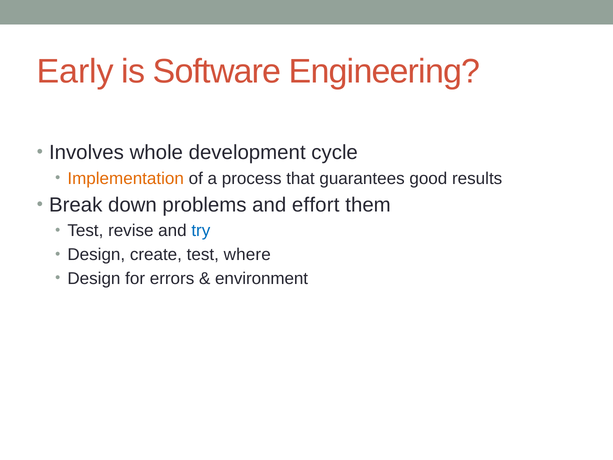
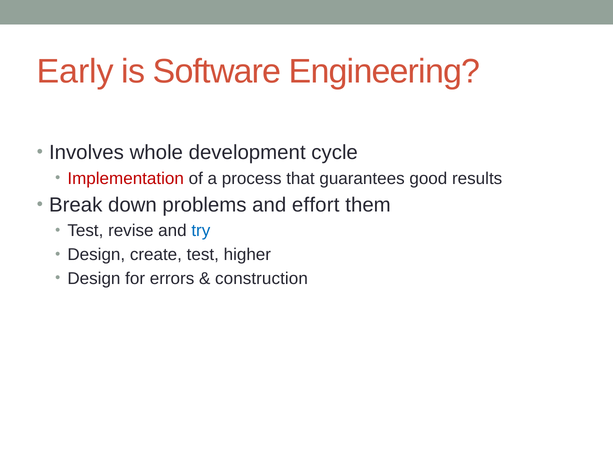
Implementation colour: orange -> red (126, 178)
where: where -> higher (247, 255)
environment: environment -> construction (261, 278)
